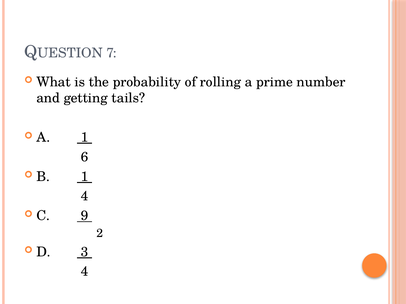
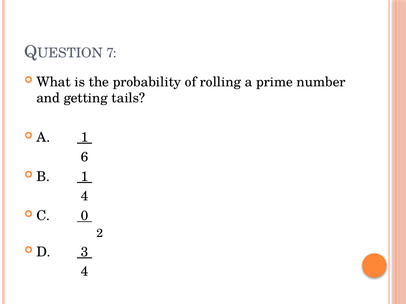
9: 9 -> 0 (85, 216)
